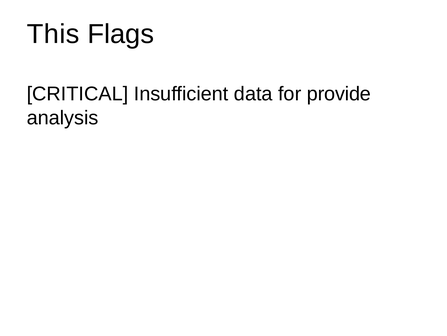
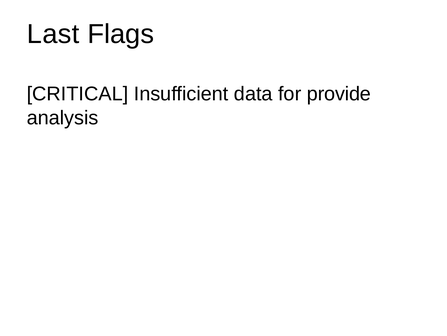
This: This -> Last (53, 34)
